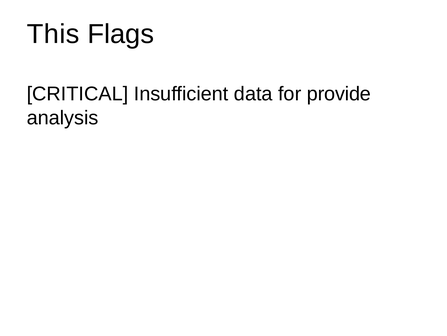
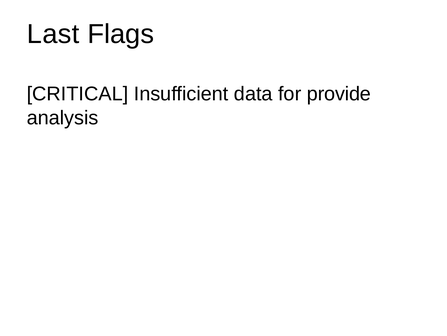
This: This -> Last (53, 34)
